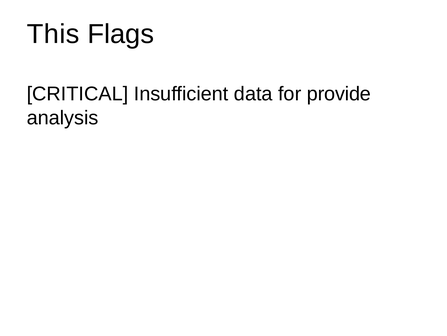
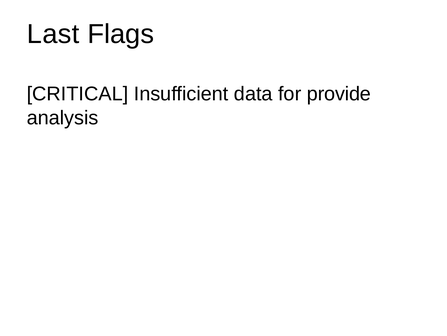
This: This -> Last (53, 34)
